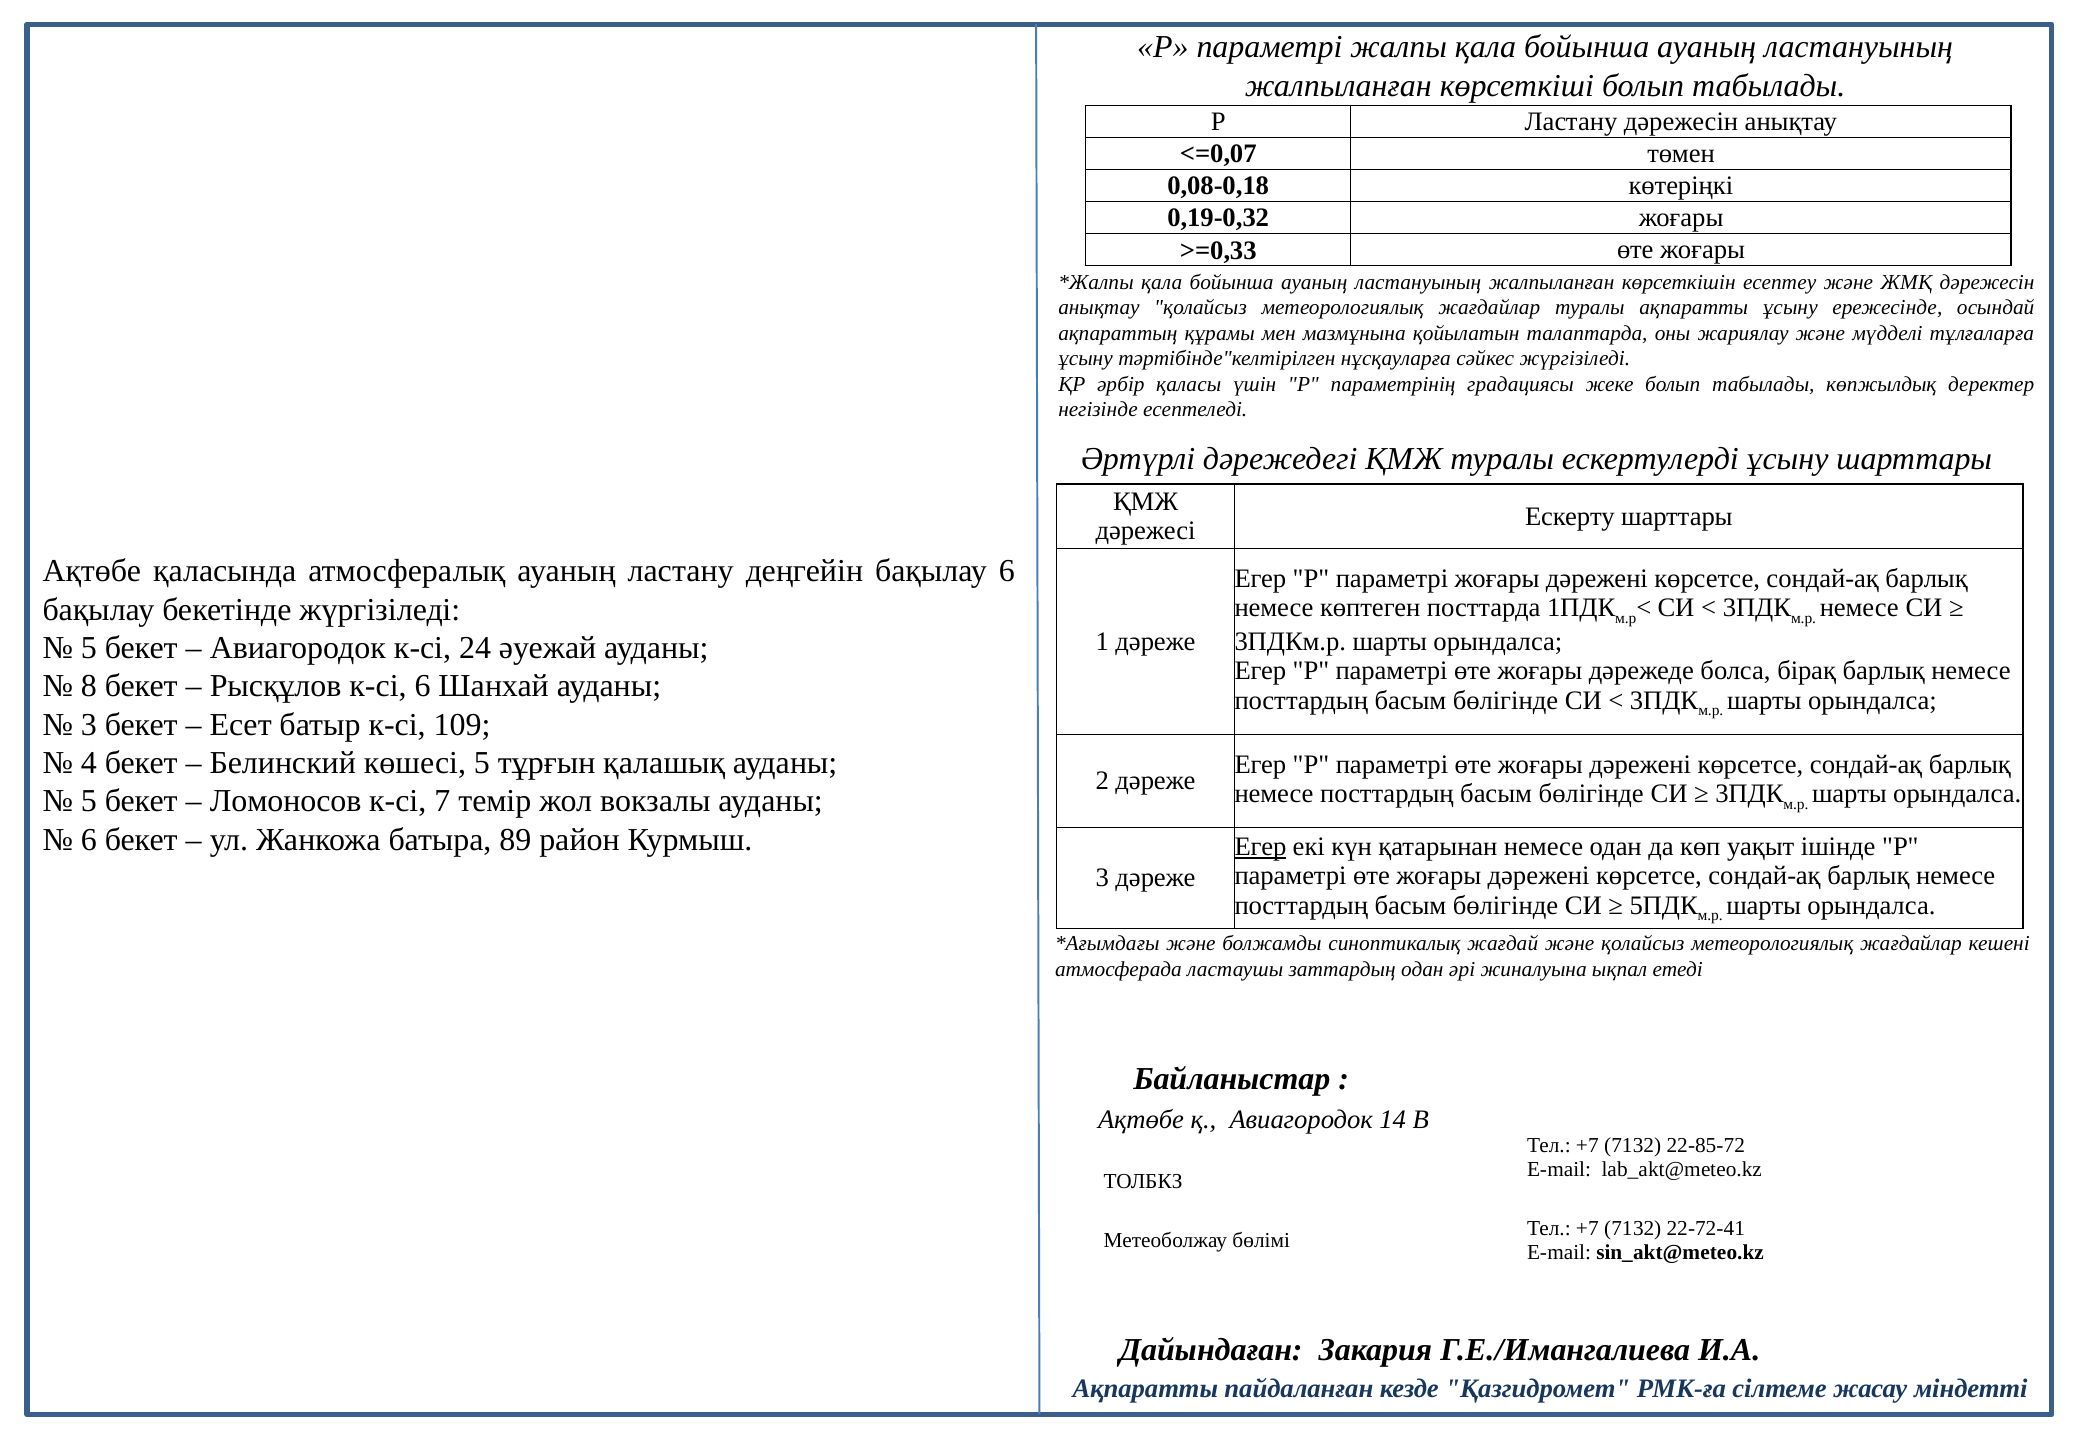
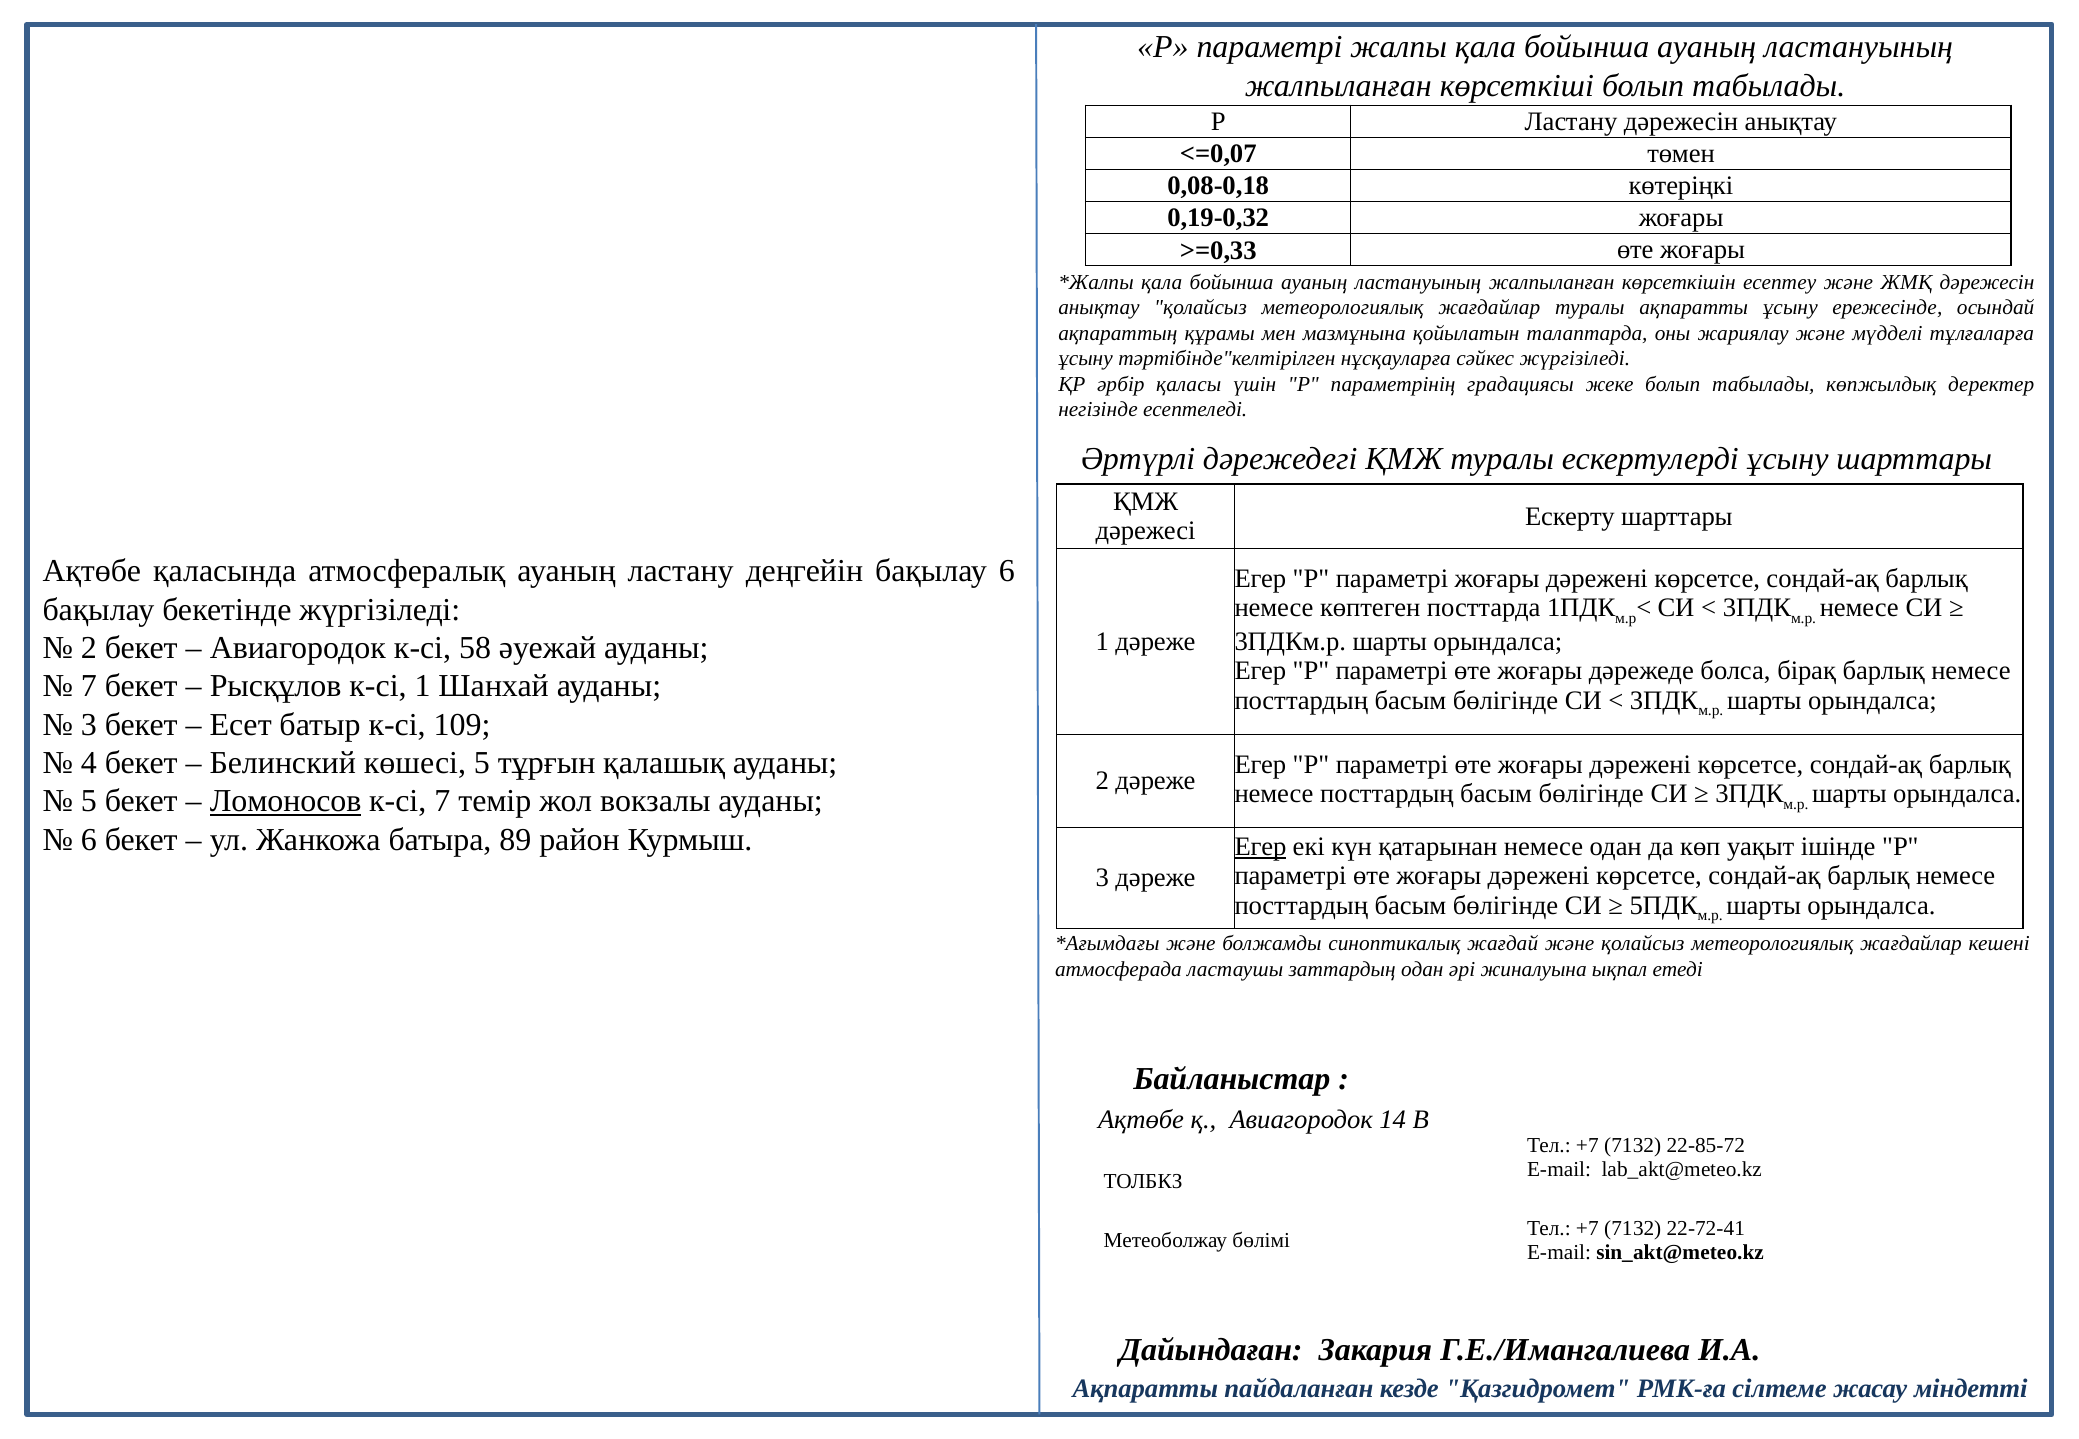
5: 5 -> 2 (89, 648)
24: 24 -> 58 (475, 648)
8: 8 -> 7 (89, 686)
к-сі 6: 6 -> 1 (423, 686)
Ломоносов underline: none -> present (286, 802)
